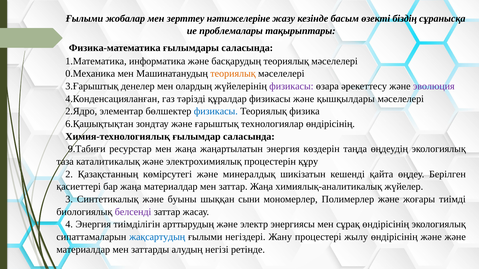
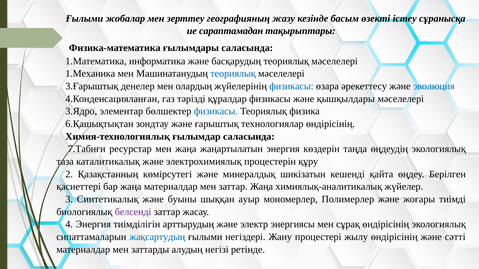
нәтижелеріне: нәтижелеріне -> географияның (238, 18)
біздің: біздің -> істеу (405, 18)
проблемалары: проблемалары -> сараптамадан (231, 31)
0.Механика: 0.Механика -> 1.Механика (90, 74)
теориялық colour: orange -> blue (233, 74)
физикасы colour: purple -> blue (291, 86)
эволюция colour: purple -> blue (434, 86)
2.Ядро: 2.Ядро -> 3.Ядро (81, 112)
9.Табиғи: 9.Табиғи -> 7.Табиғи (87, 149)
сыни: сыни -> ауыр (249, 200)
және және: және -> сәтті (455, 237)
